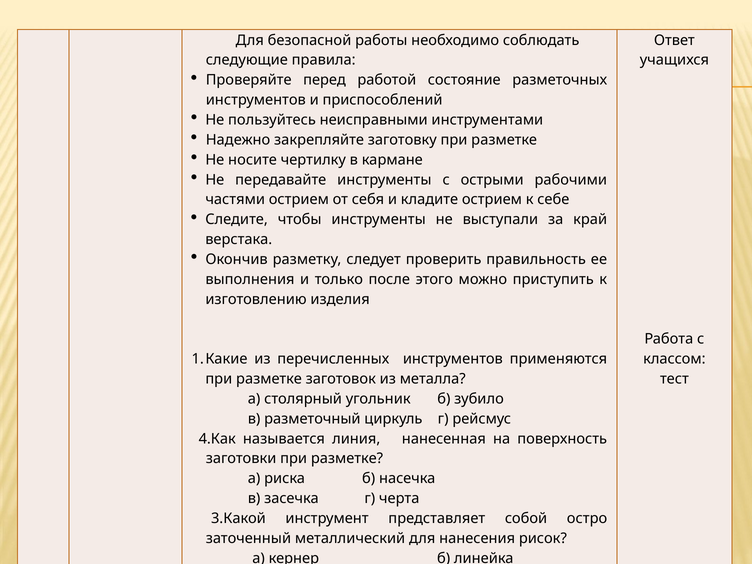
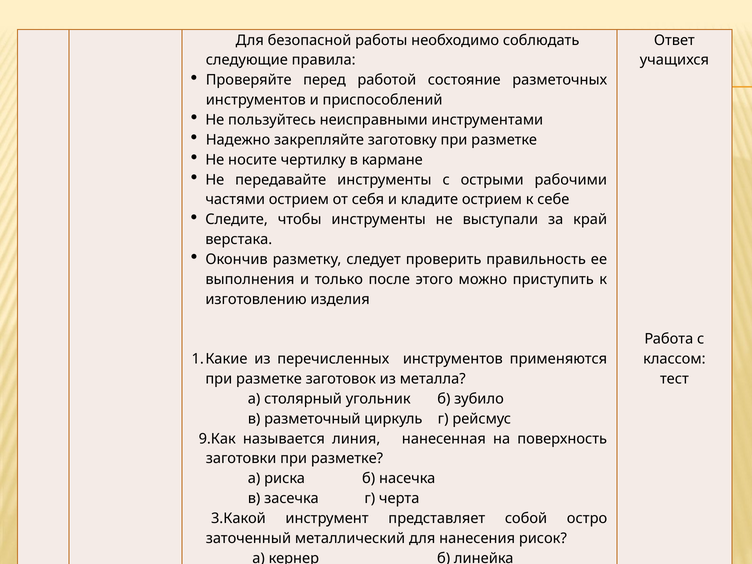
4.Как: 4.Как -> 9.Как (217, 439)
